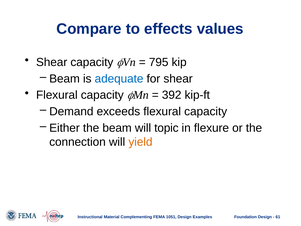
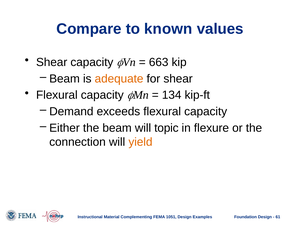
effects: effects -> known (168, 29)
795: 795 -> 663 (159, 62)
adequate colour: blue -> orange (119, 79)
392: 392 -> 134 (172, 95)
